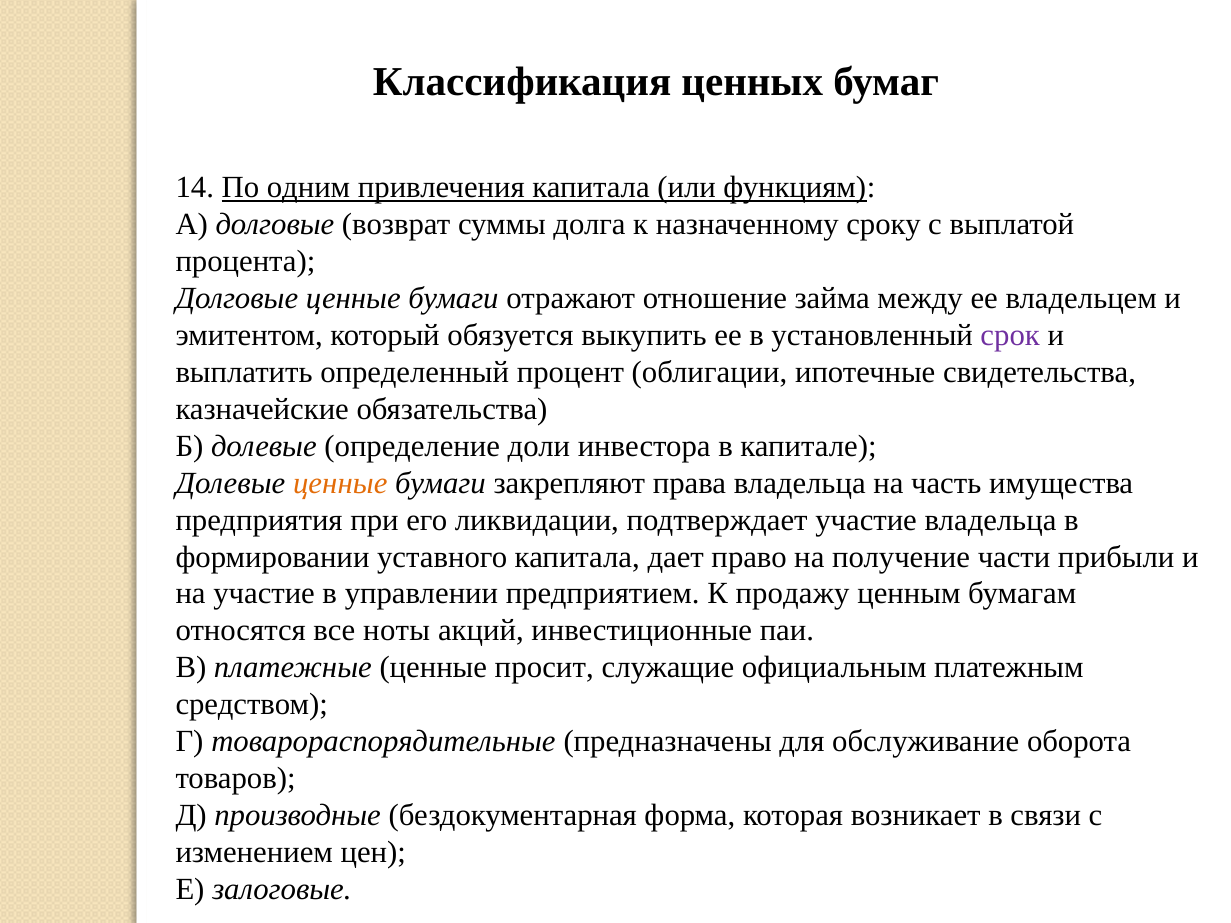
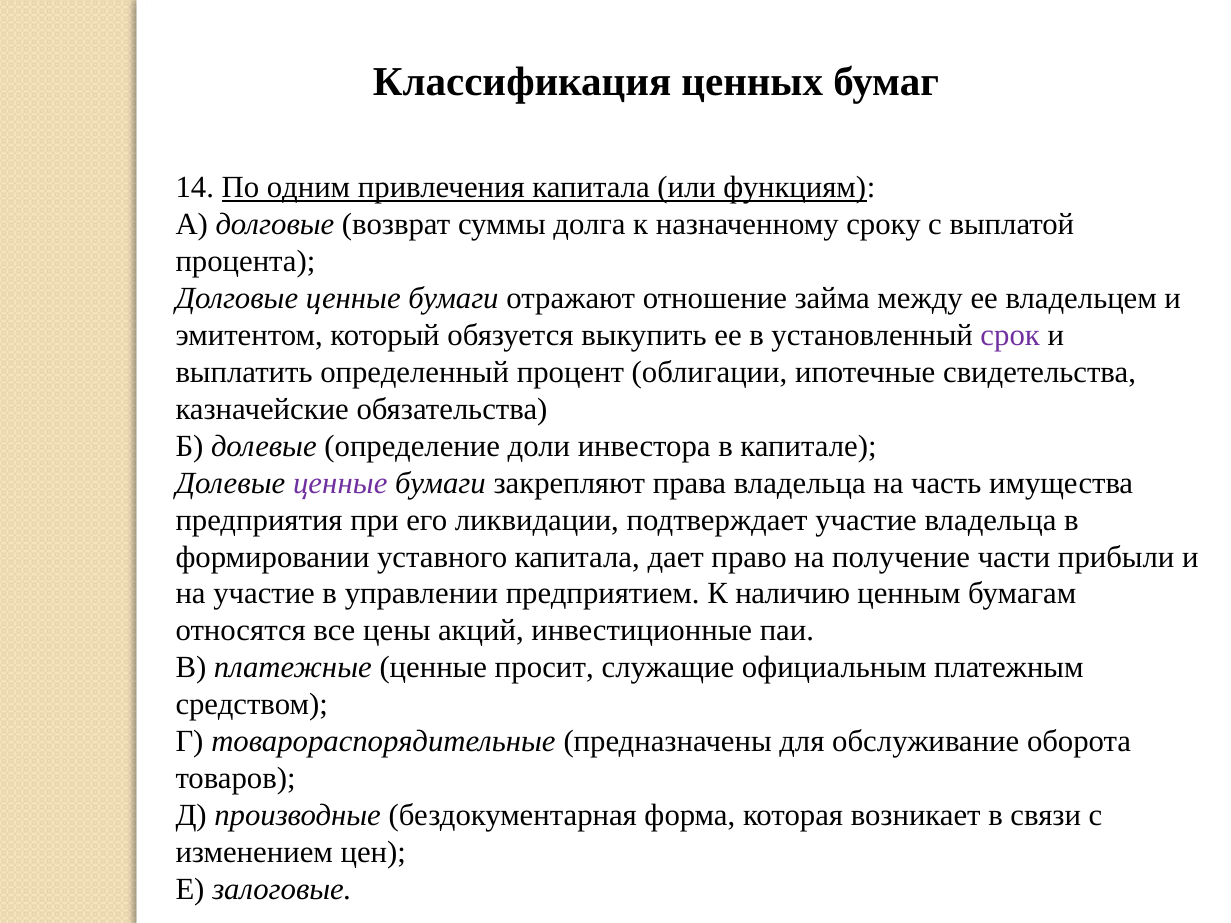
ценные colour: orange -> purple (340, 483)
продажу: продажу -> наличию (793, 594)
ноты: ноты -> цены (397, 631)
